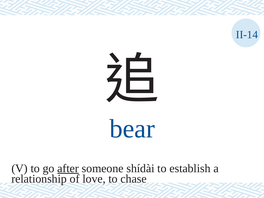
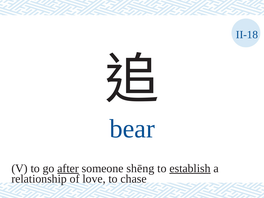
II-14: II-14 -> II-18 (247, 35)
shídài: shídài -> shēng (140, 168)
establish underline: none -> present (190, 168)
